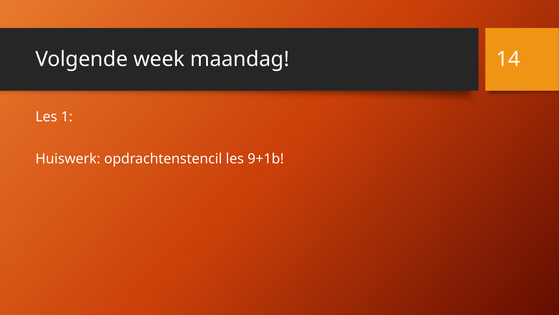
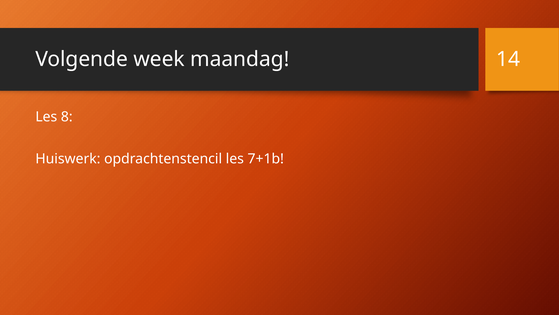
1: 1 -> 8 (67, 117)
9+1b: 9+1b -> 7+1b (266, 159)
